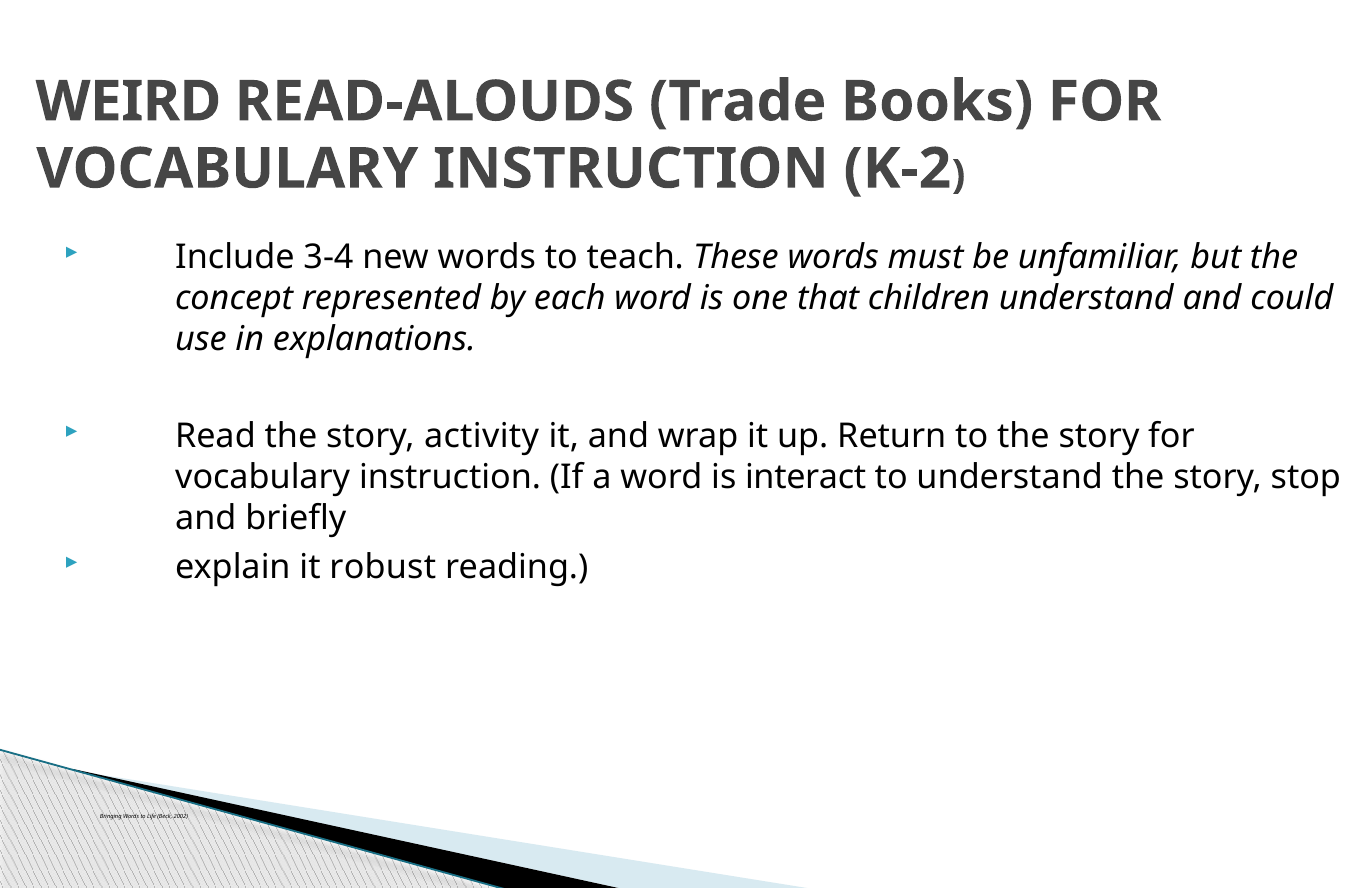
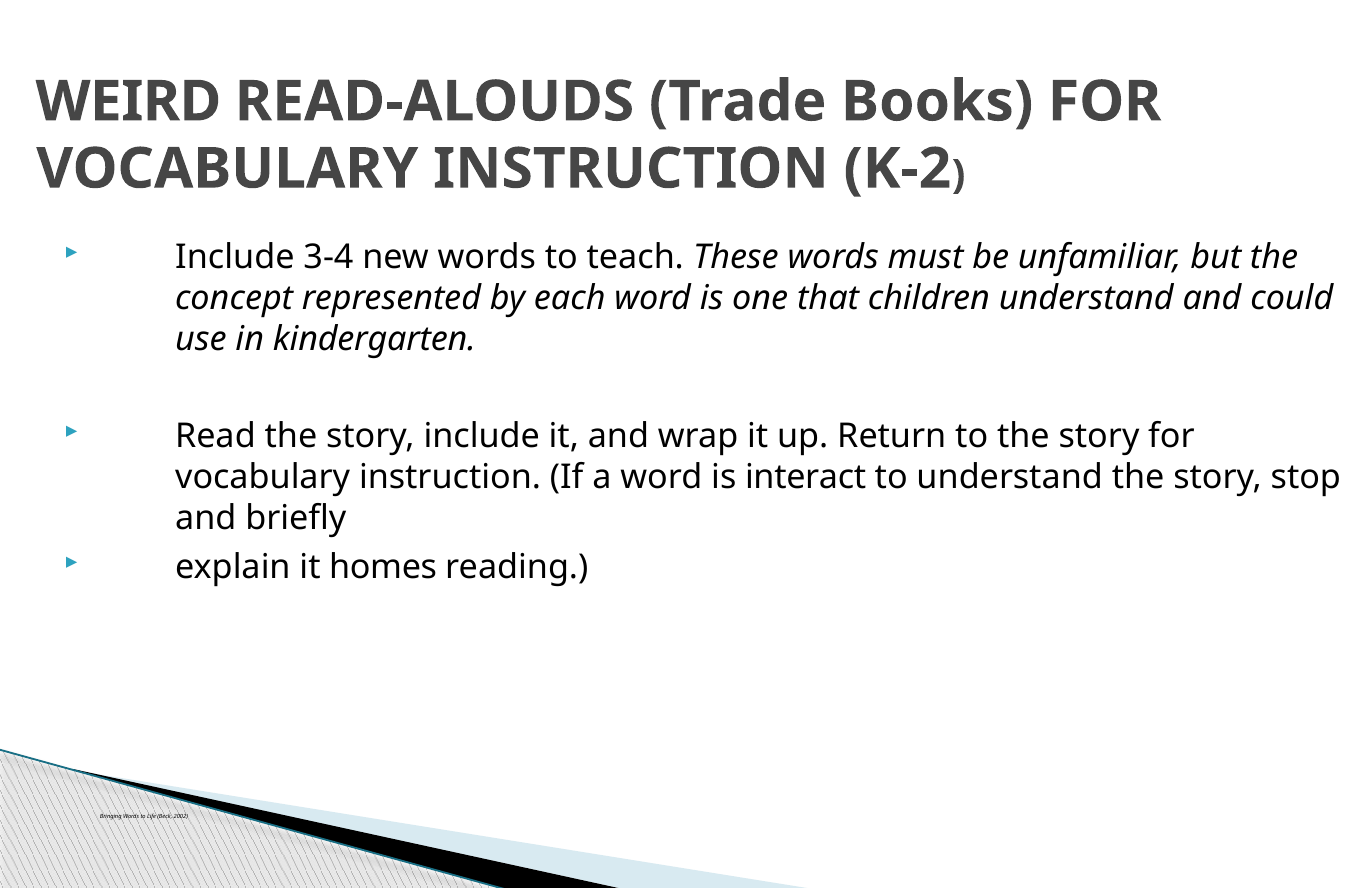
explanations: explanations -> kindergarten (374, 339)
story activity: activity -> include (482, 436)
robust: robust -> homes (383, 567)
